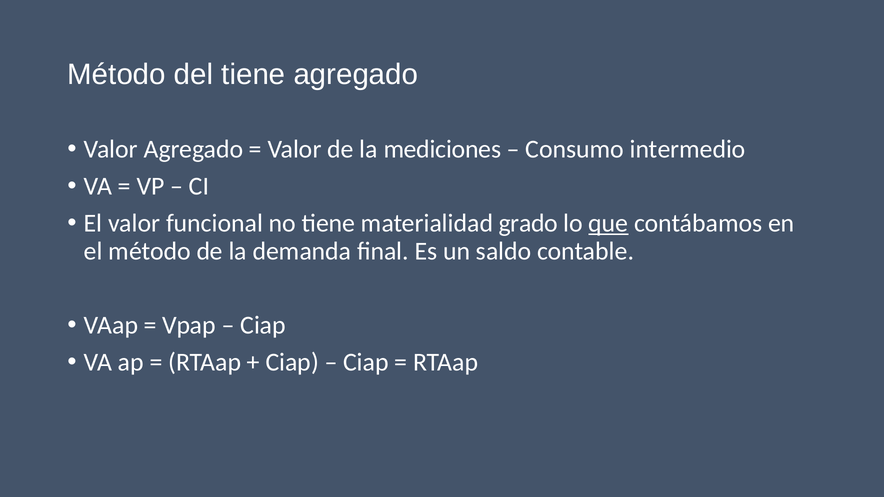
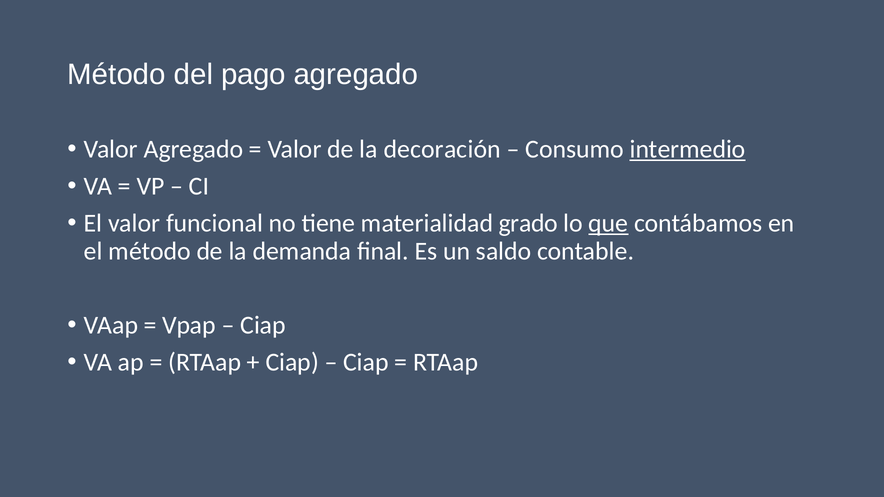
del tiene: tiene -> pago (254, 74)
mediciones: mediciones -> decoración (442, 149)
intermedio underline: none -> present (688, 149)
